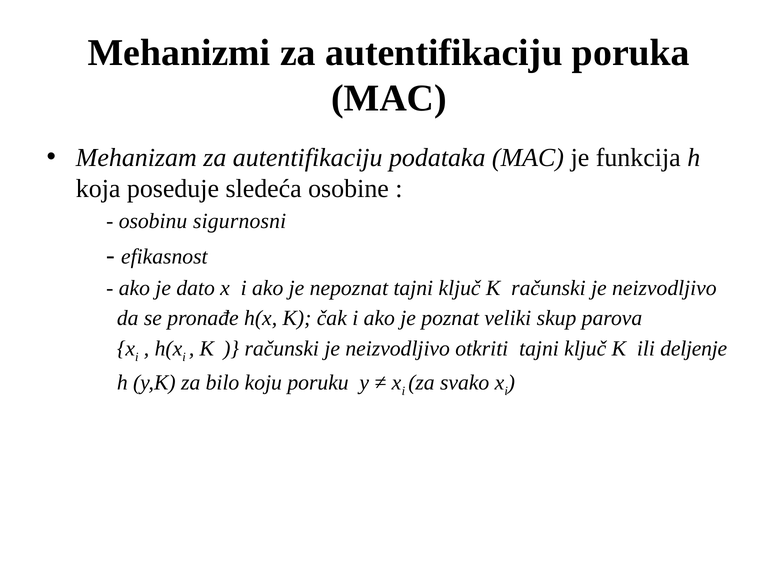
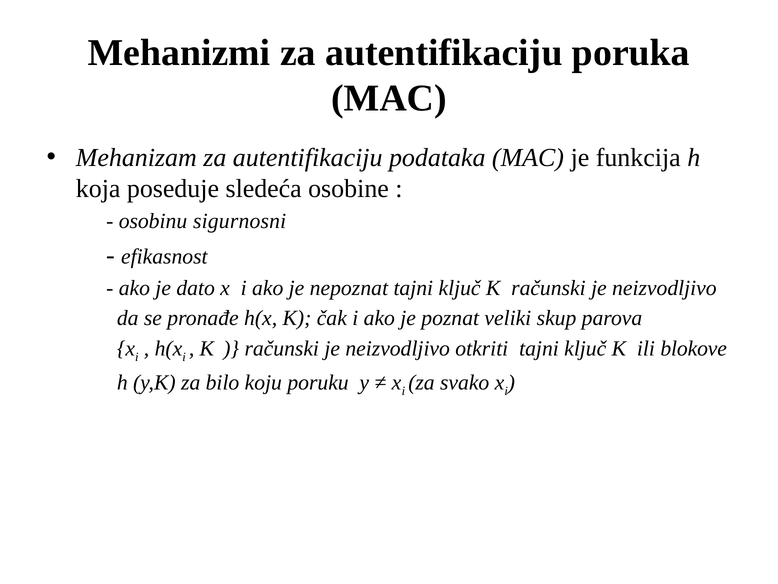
deljenje: deljenje -> blokove (694, 348)
